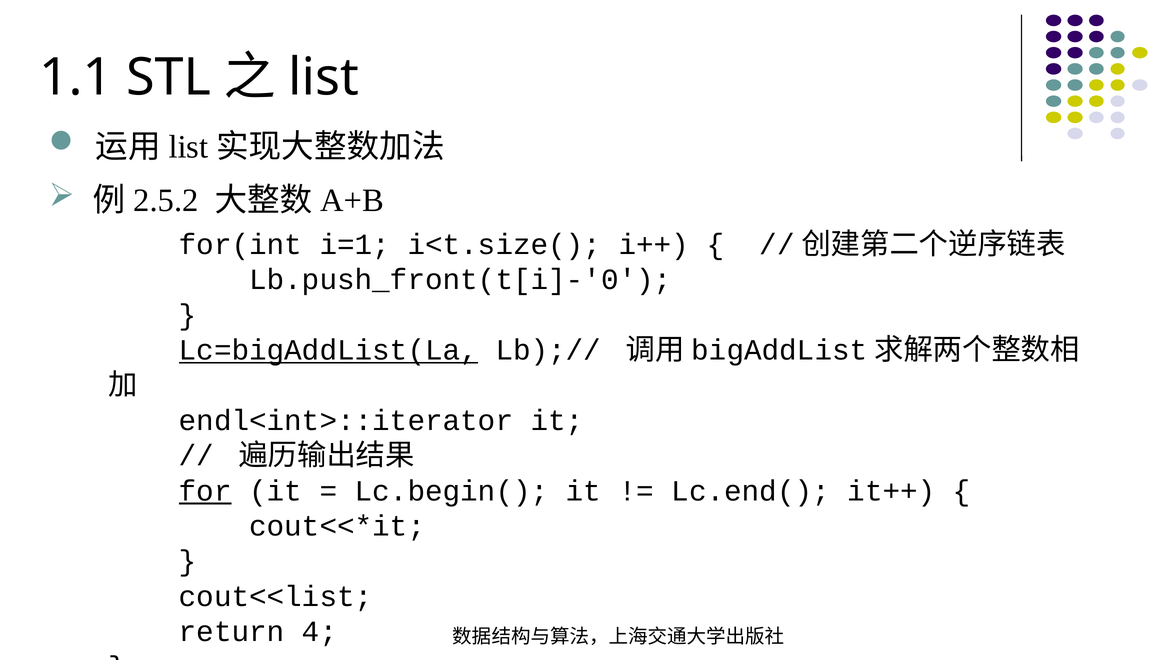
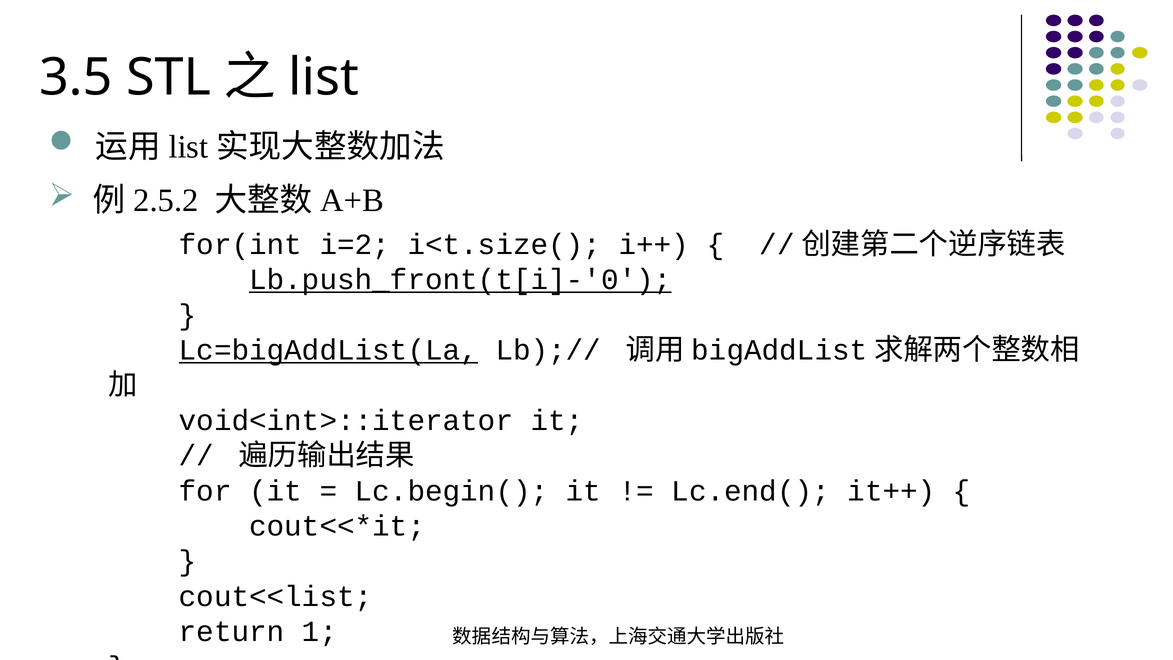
1.1: 1.1 -> 3.5 (76, 77)
i=1: i=1 -> i=2 (355, 244)
Lb.push_front(t[i]-'0 underline: none -> present (460, 280)
endl<int>::iterator: endl<int>::iterator -> void<int>::iterator (346, 420)
for underline: present -> none (205, 491)
4: 4 -> 1 (320, 632)
